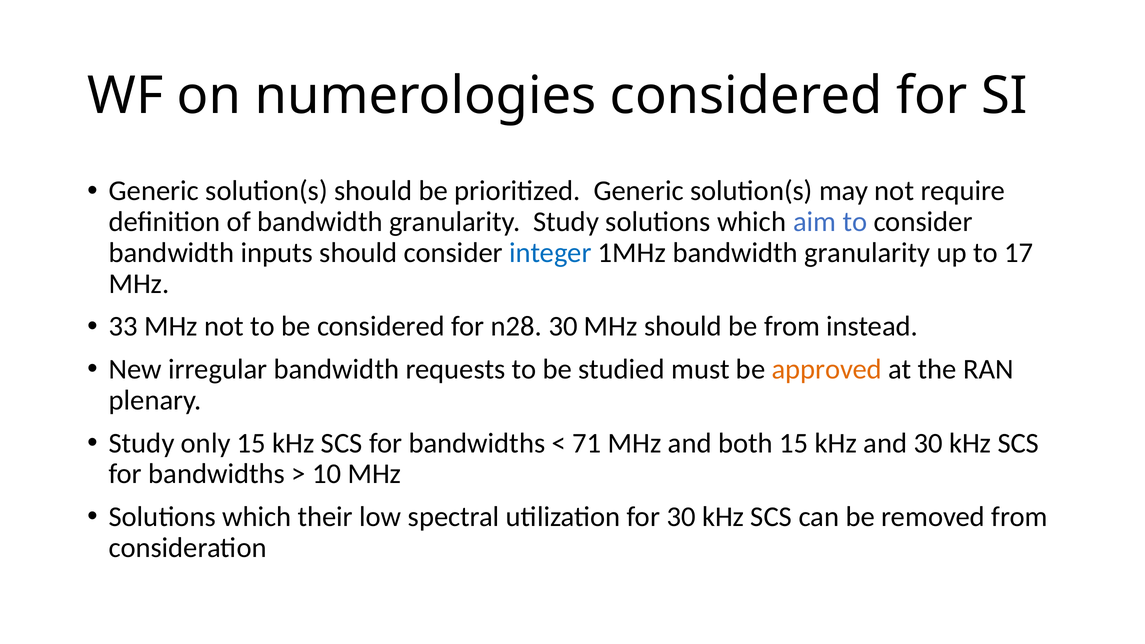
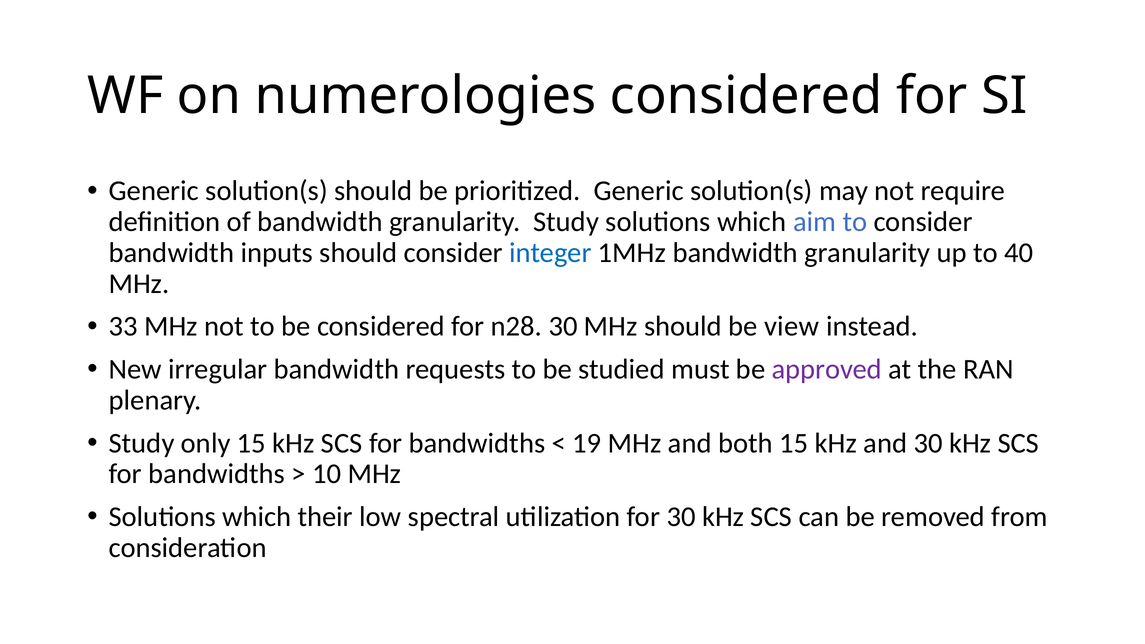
17: 17 -> 40 (1019, 253)
be from: from -> view (792, 327)
approved colour: orange -> purple (827, 369)
71: 71 -> 19 (587, 443)
